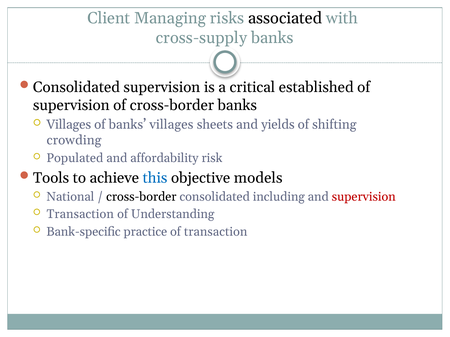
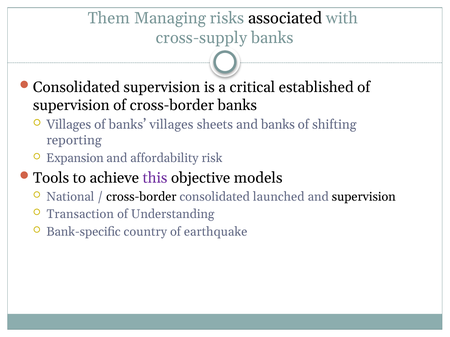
Client: Client -> Them (109, 18)
and yields: yields -> banks (278, 125)
crowding: crowding -> reporting (74, 141)
Populated: Populated -> Expansion (75, 158)
this colour: blue -> purple (155, 178)
including: including -> launched (279, 197)
supervision colour: red -> black (364, 197)
practice: practice -> country (145, 232)
of transaction: transaction -> earthquake (216, 232)
